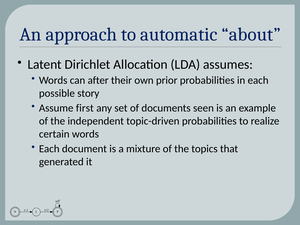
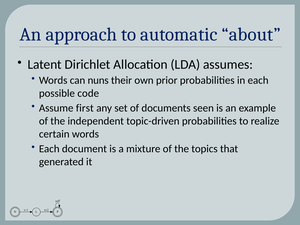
after: after -> nuns (98, 80)
story: story -> code (88, 93)
